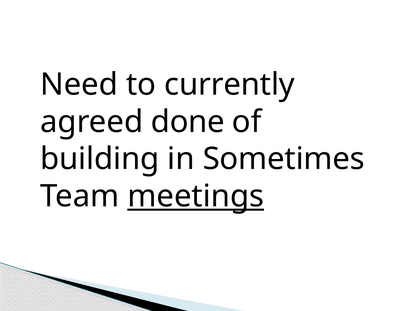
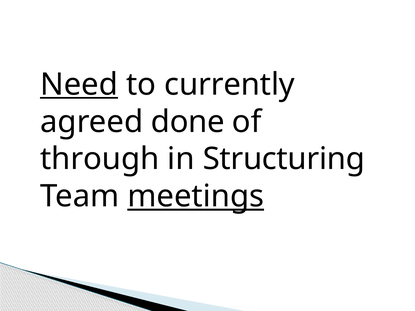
Need underline: none -> present (79, 84)
building: building -> through (100, 159)
Sometimes: Sometimes -> Structuring (284, 159)
